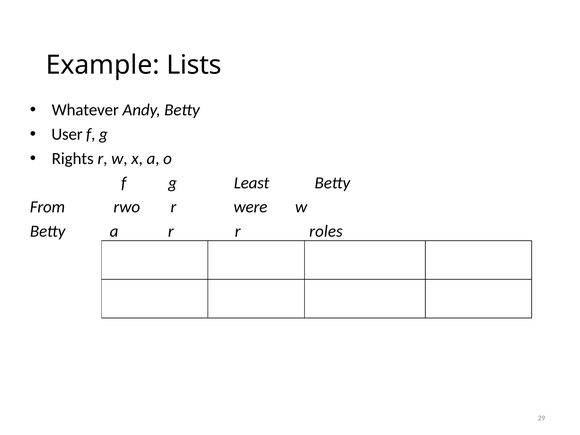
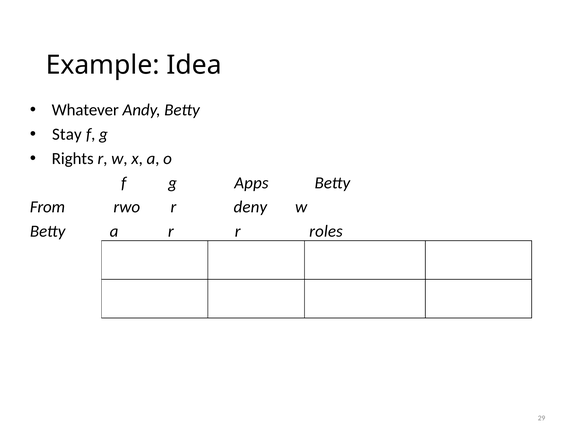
Lists: Lists -> Idea (194, 65)
User: User -> Stay (67, 134)
Least: Least -> Apps (251, 183)
were: were -> deny (250, 207)
